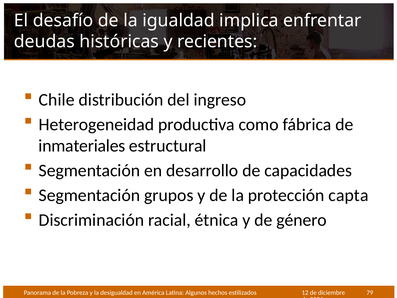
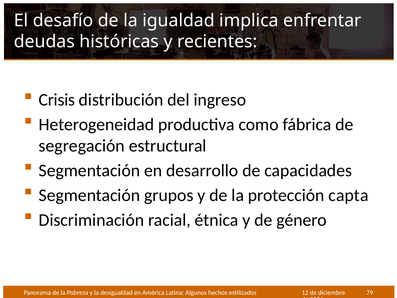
Chile: Chile -> Crisis (57, 100)
inmateriales: inmateriales -> segregación (82, 146)
